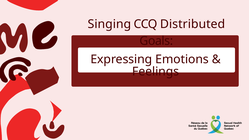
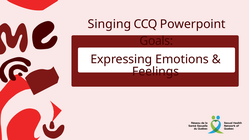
Distributed: Distributed -> Powerpoint (193, 24)
